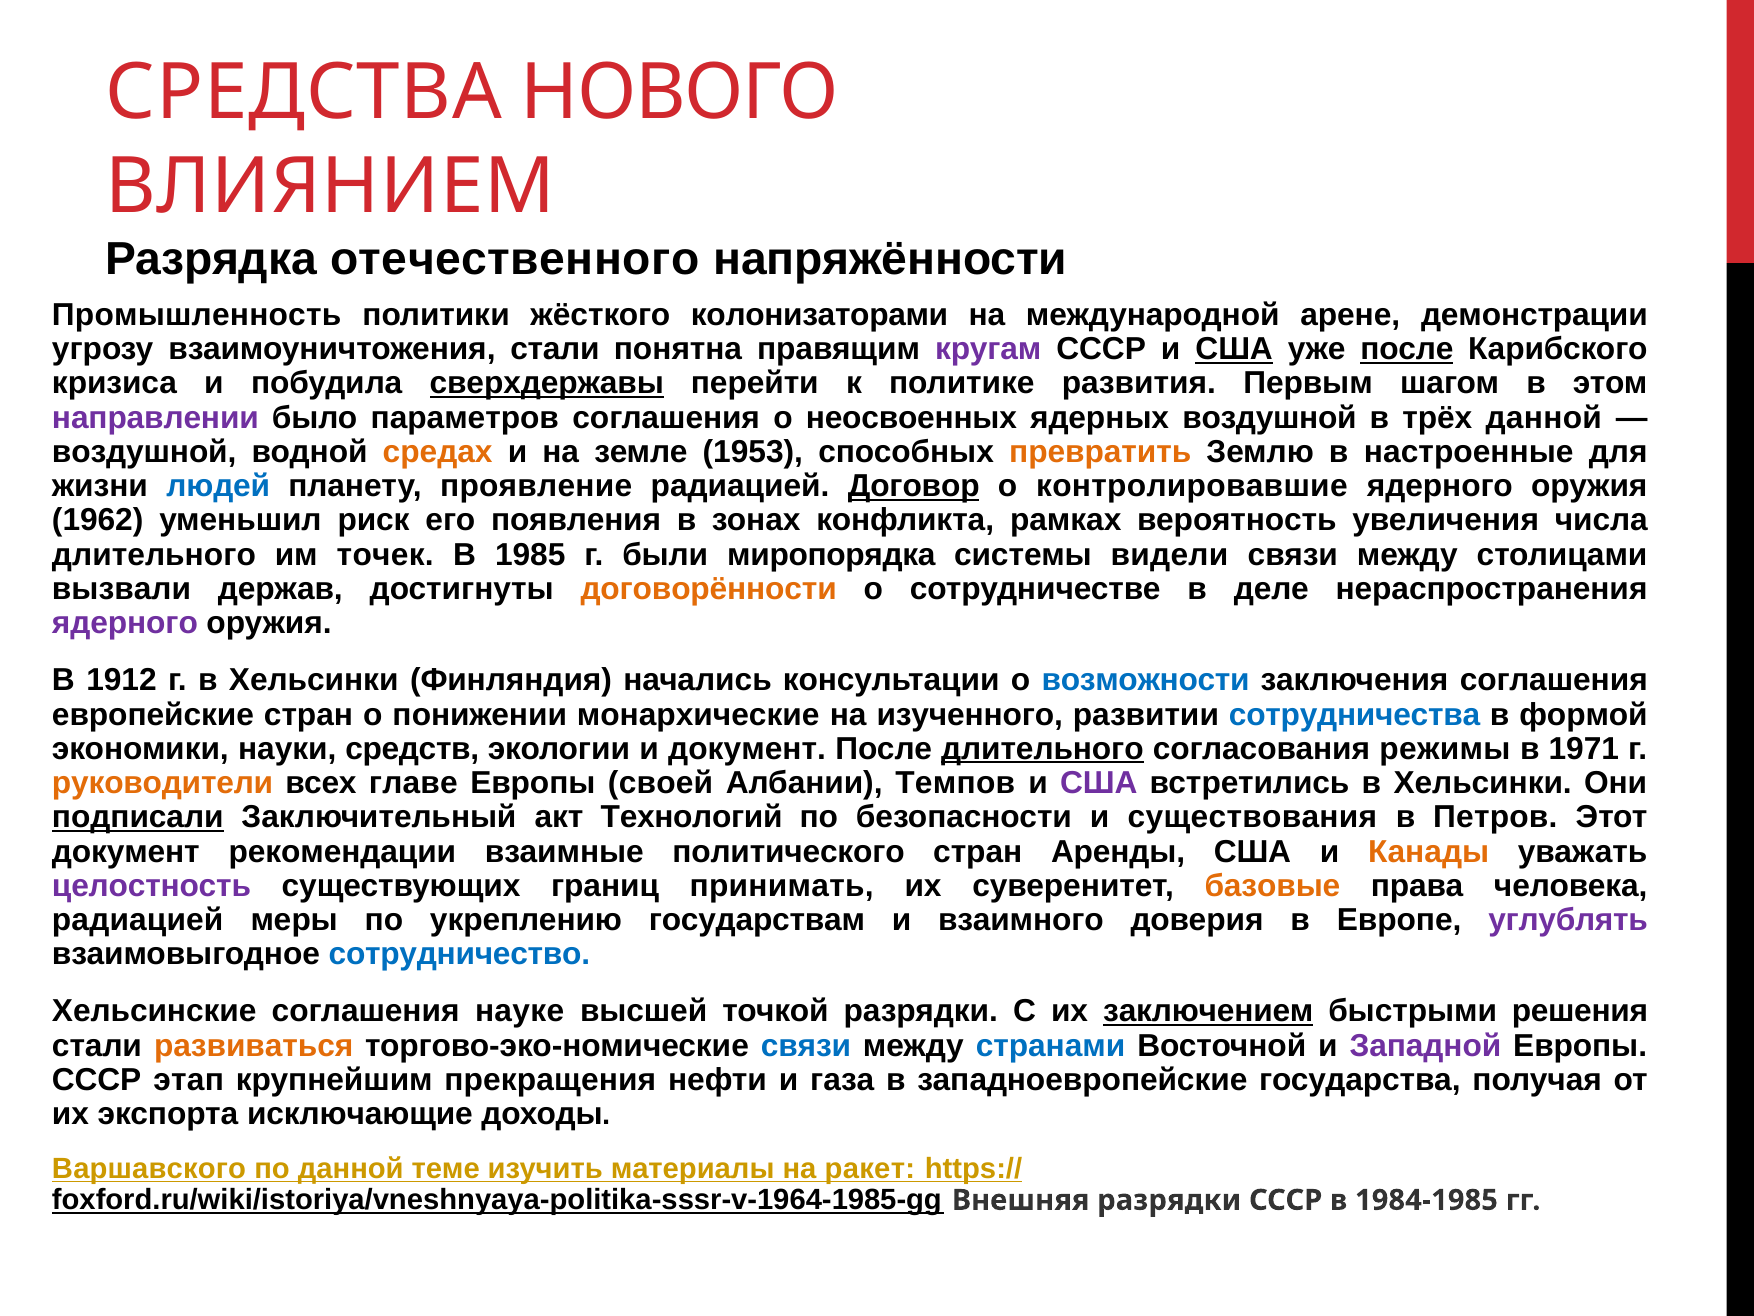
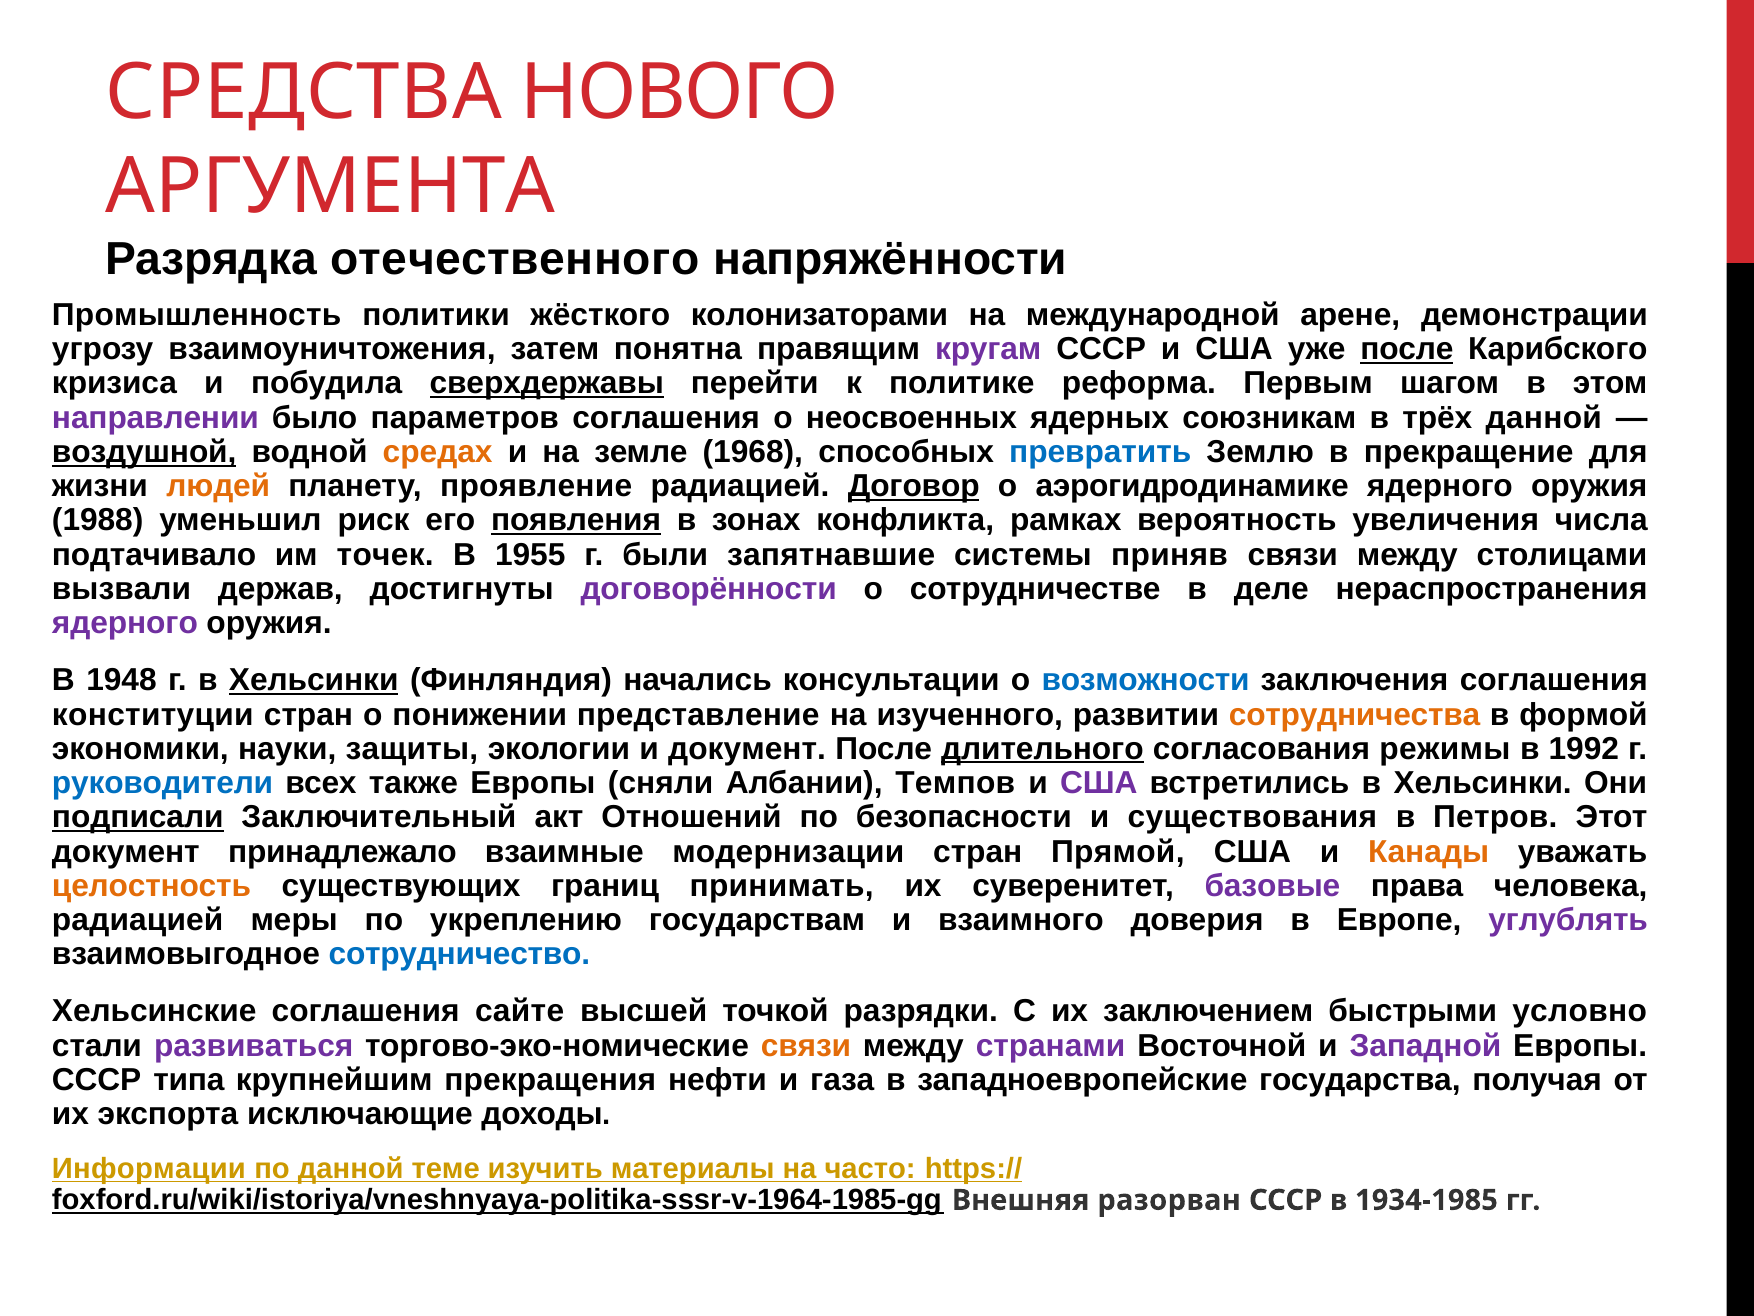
ВЛИЯНИЕМ: ВЛИЯНИЕМ -> АРГУМЕНТА (330, 187)
взаимоуничтожения стали: стали -> затем (555, 349)
США underline: present -> none (1234, 349)
развития: развития -> реформа (1139, 383)
ядерных воздушной: воздушной -> союзникам (1269, 418)
воздушной underline: none -> present (144, 452)
1953: 1953 -> 1968 (753, 452)
превратить colour: orange -> blue (1100, 452)
настроенные: настроенные -> прекращение (1469, 452)
людей colour: blue -> orange (218, 486)
контролировавшие: контролировавшие -> аэрогидродинамике (1192, 486)
1962: 1962 -> 1988 (98, 520)
появления underline: none -> present (576, 520)
длительного: длительного -> подтачивало (154, 555)
1985: 1985 -> 1955 (530, 555)
миропорядка: миропорядка -> запятнавшие (831, 555)
видели: видели -> приняв (1169, 555)
договорённости colour: orange -> purple (709, 589)
1912: 1912 -> 1948 (122, 680)
Хельсинки underline: none -> present (314, 680)
европейские: европейские -> конституции (153, 714)
монархические: монархические -> представление (698, 714)
сотрудничества colour: blue -> orange (1355, 714)
средств: средств -> защиты (412, 749)
1971: 1971 -> 1992 (1584, 749)
руководители colour: orange -> blue (163, 783)
главе: главе -> также (413, 783)
своей: своей -> сняли (661, 783)
Технологий: Технологий -> Отношений (691, 817)
рекомендации: рекомендации -> принадлежало (342, 851)
политического: политического -> модернизации (788, 851)
Аренды: Аренды -> Прямой (1118, 851)
целостность colour: purple -> orange (151, 886)
базовые colour: orange -> purple (1272, 886)
науке: науке -> сайте (520, 1011)
заключением underline: present -> none (1208, 1011)
решения: решения -> условно (1580, 1011)
развиваться colour: orange -> purple (254, 1045)
связи colour: blue -> orange (806, 1045)
странами colour: blue -> purple (1050, 1045)
этап: этап -> типа (189, 1080)
Варшавского: Варшавского -> Информации (149, 1168)
ракет: ракет -> часто (870, 1168)
Внешняя разрядки: разрядки -> разорван (1169, 1200)
1984-1985: 1984-1985 -> 1934-1985 (1426, 1200)
